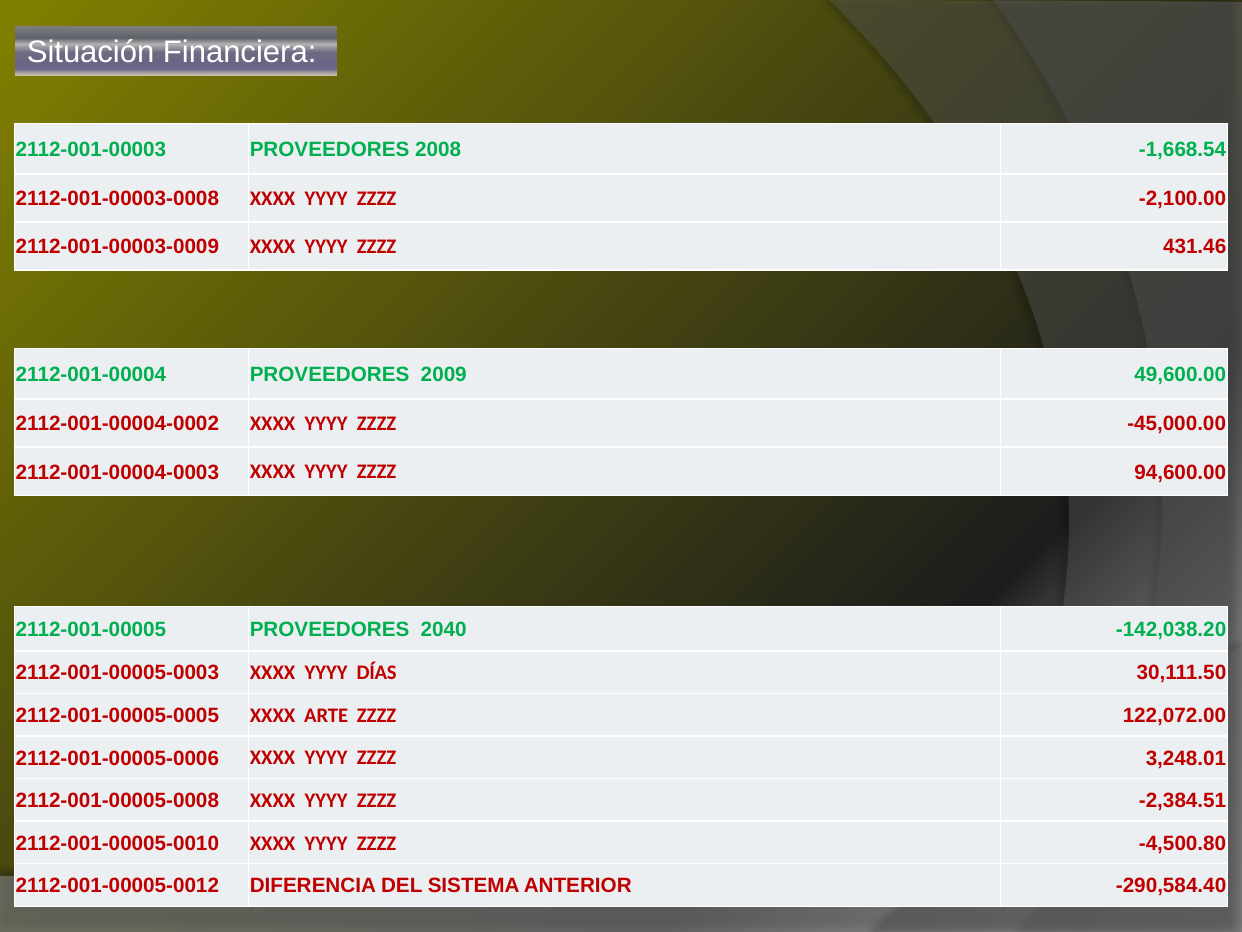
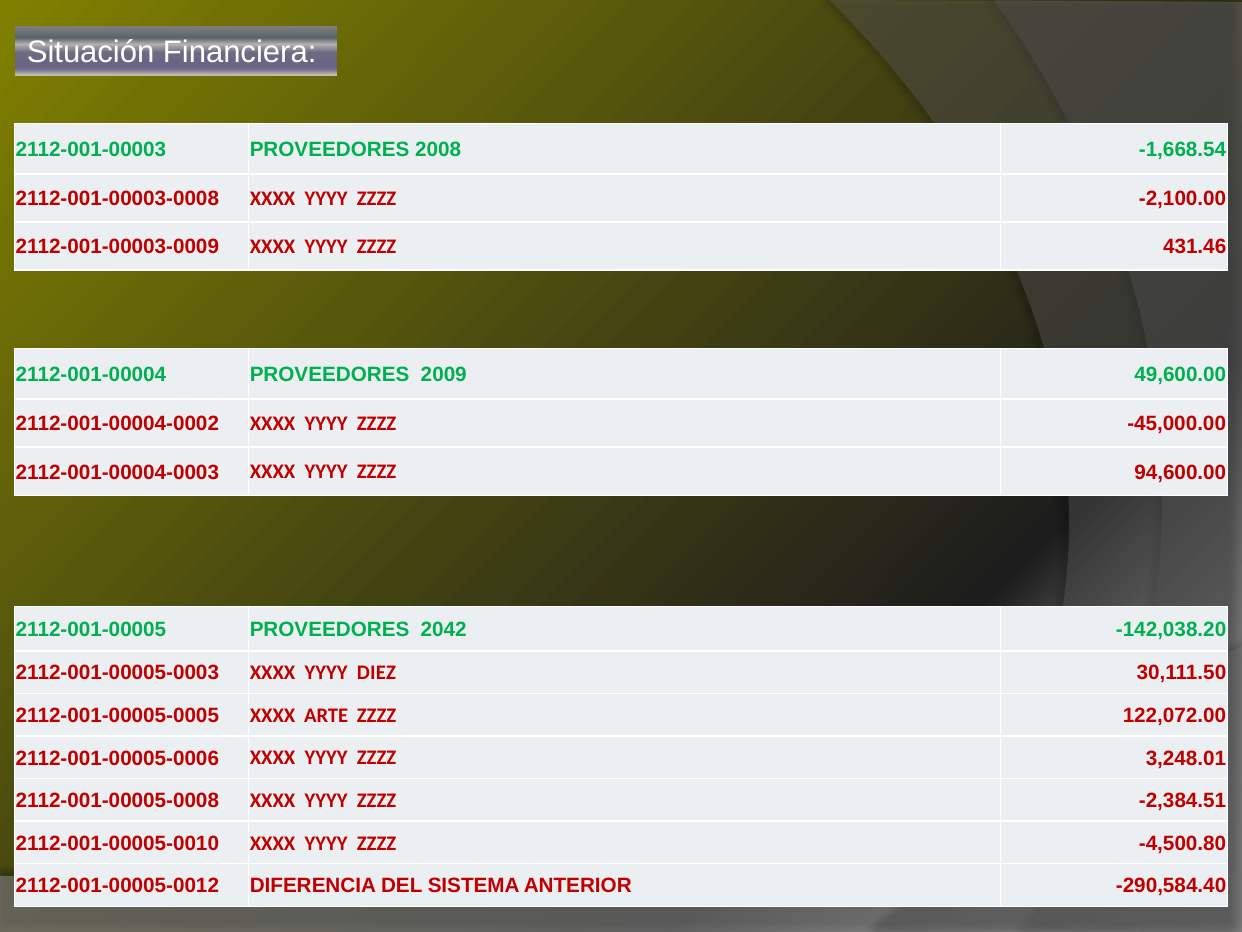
2040: 2040 -> 2042 (444, 629)
DÍAS: DÍAS -> DIEZ (376, 673)
